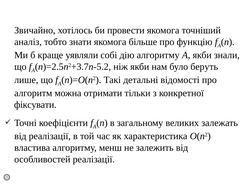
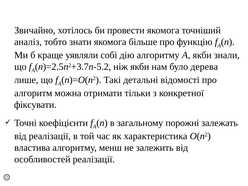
беруть: беруть -> дерева (204, 67)
великих: великих -> порожні (182, 123)
